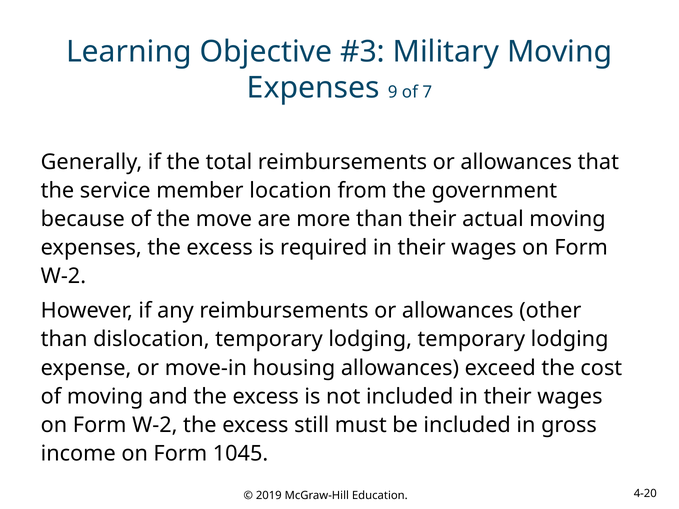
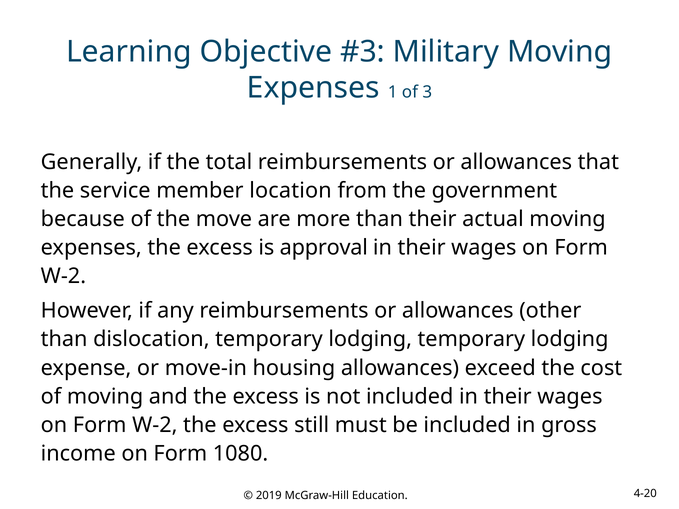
9: 9 -> 1 (393, 92)
7: 7 -> 3 (427, 92)
required: required -> approval (324, 248)
1045: 1045 -> 1080 (241, 454)
